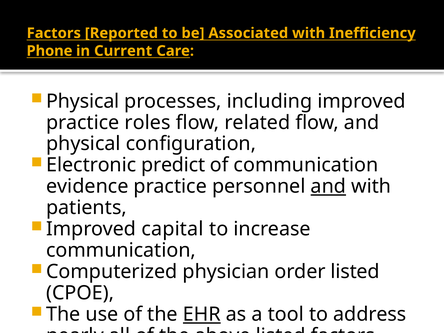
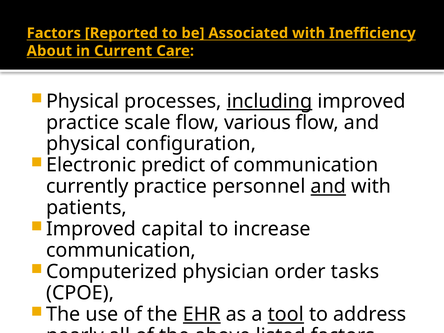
Phone: Phone -> About (49, 51)
including underline: none -> present (269, 101)
roles: roles -> scale (148, 122)
related: related -> various (257, 122)
evidence: evidence -> currently (87, 186)
order listed: listed -> tasks (355, 272)
tool underline: none -> present (286, 314)
